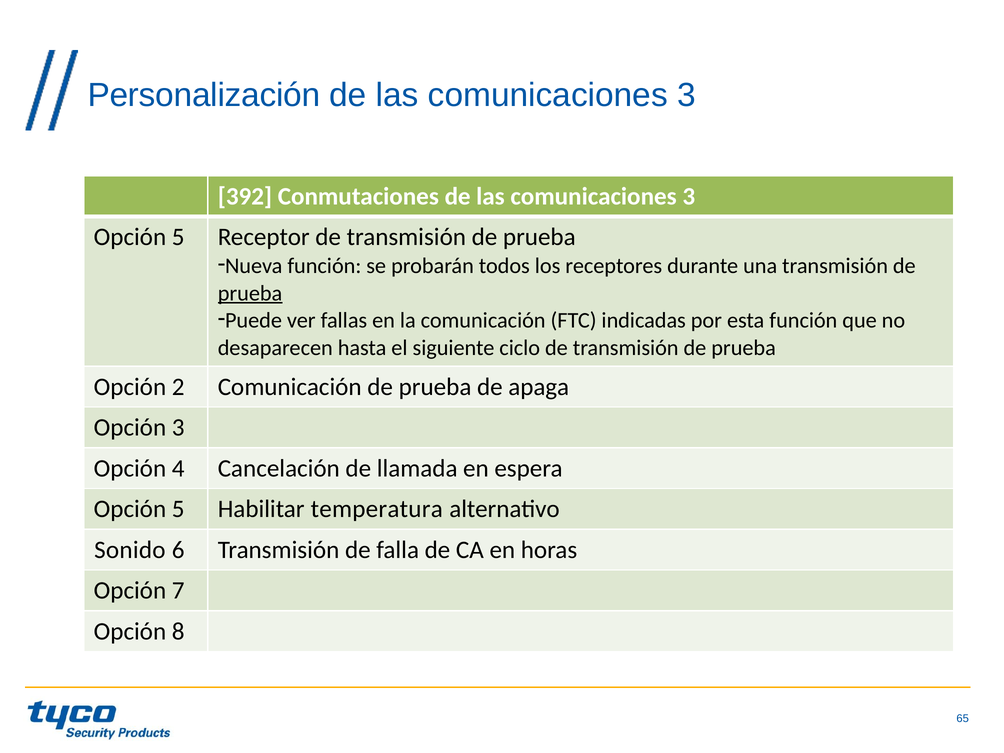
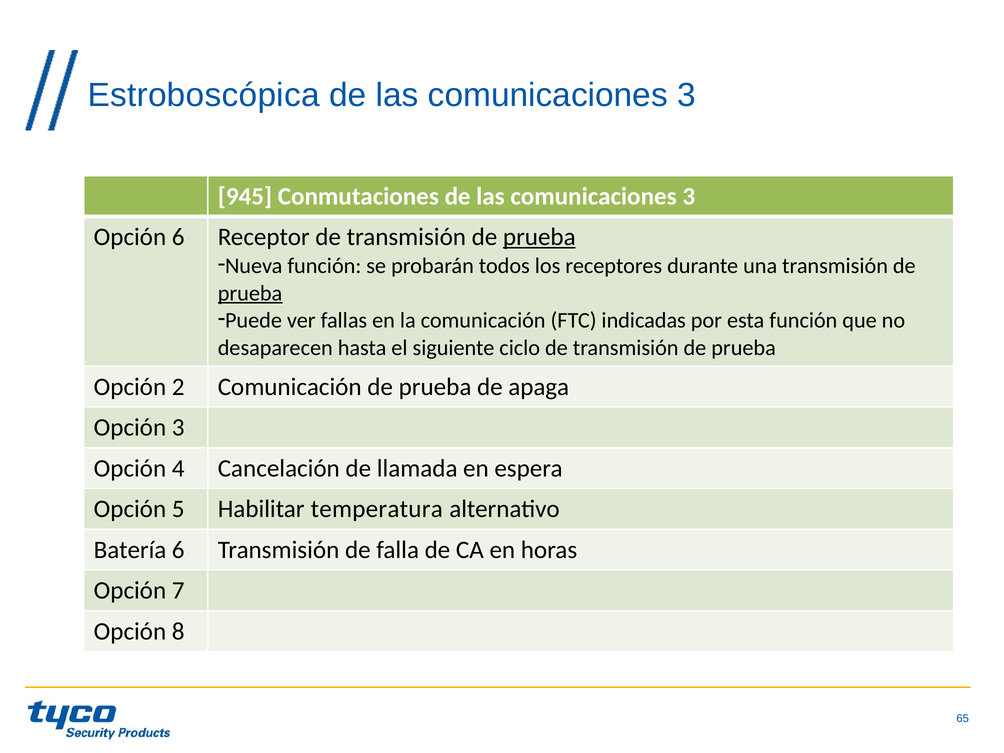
Personalización: Personalización -> Estroboscópica (204, 95)
392: 392 -> 945 (245, 196)
5: 5 -> 6 (178, 237)
prueba underline: none -> present (539, 237)
Sonido: Sonido -> Batería (130, 550)
